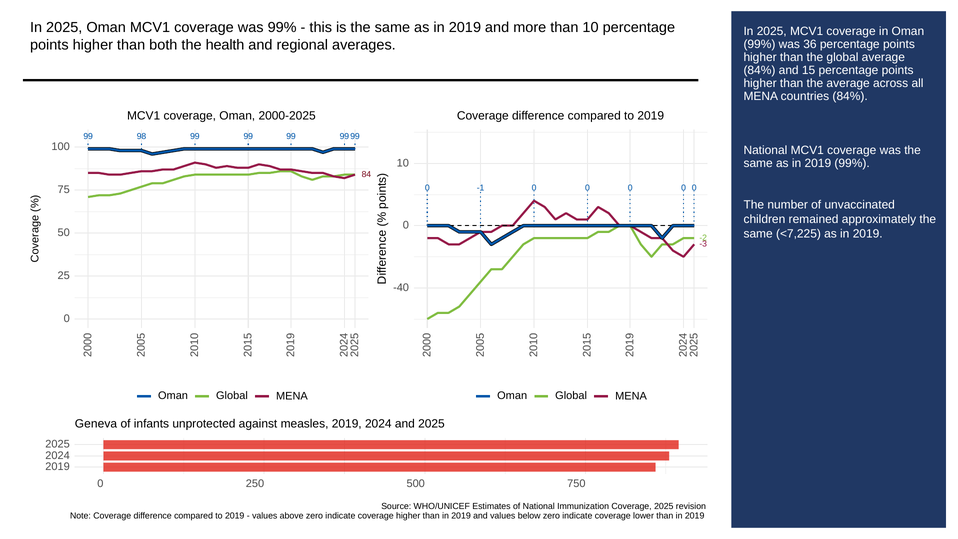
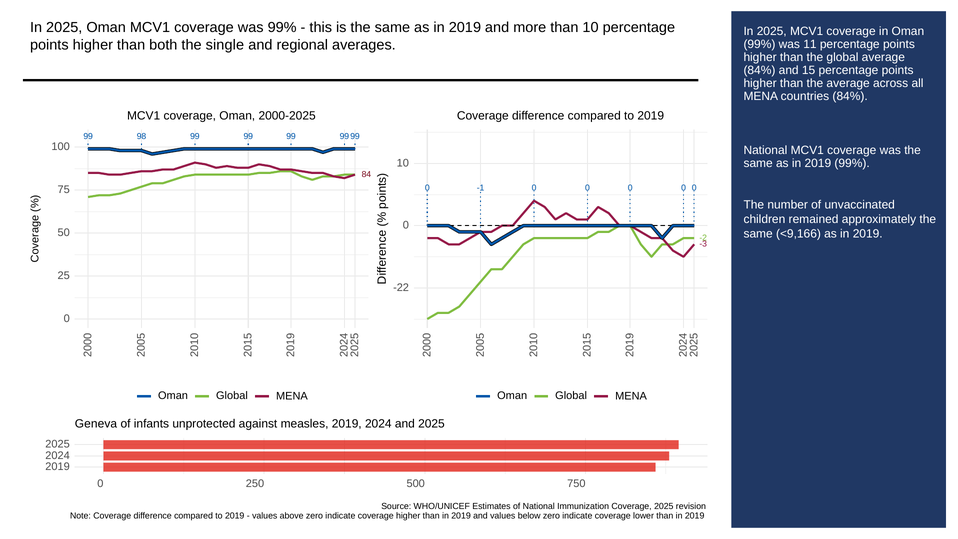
health: health -> single (225, 45)
36: 36 -> 11 (810, 44)
<7,225: <7,225 -> <9,166 (798, 234)
-40: -40 -> -22 (401, 287)
